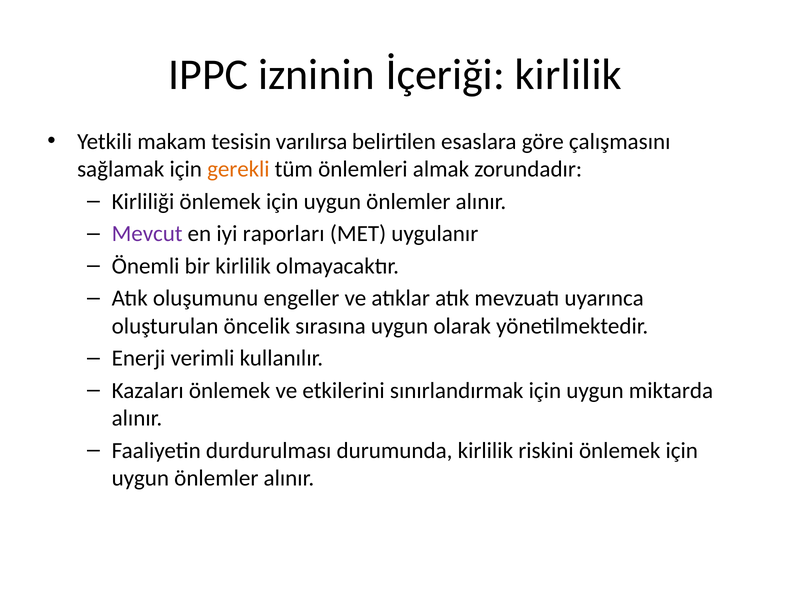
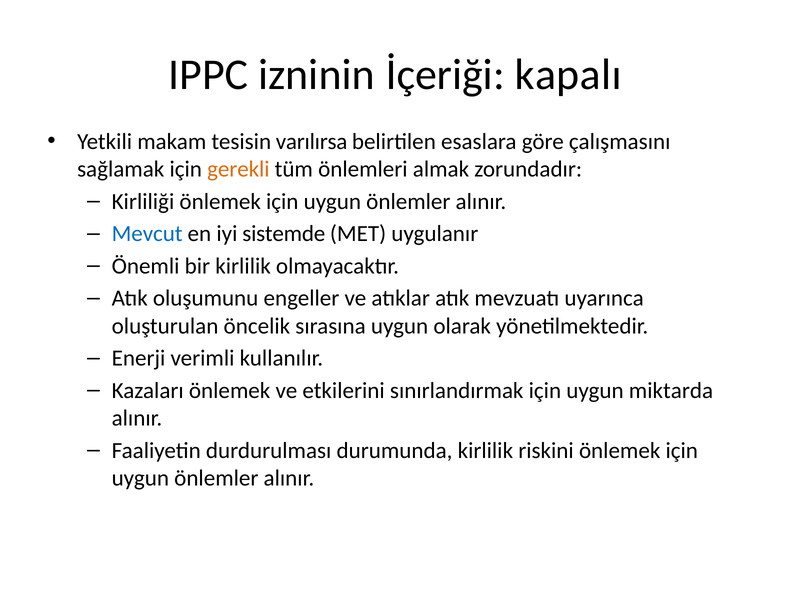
İçeriği kirlilik: kirlilik -> kapalı (568, 75)
Mevcut colour: purple -> blue (147, 234)
raporları: raporları -> sistemde (284, 234)
